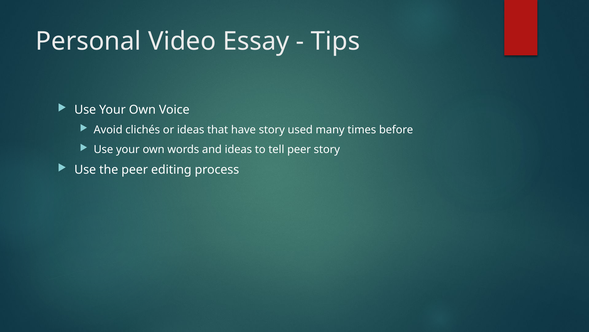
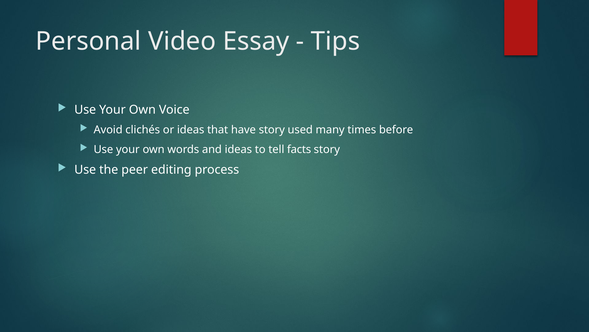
tell peer: peer -> facts (299, 149)
